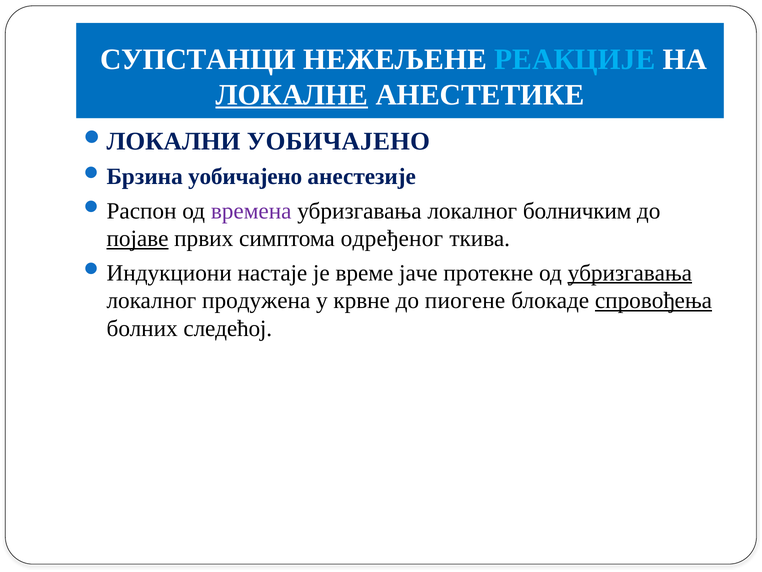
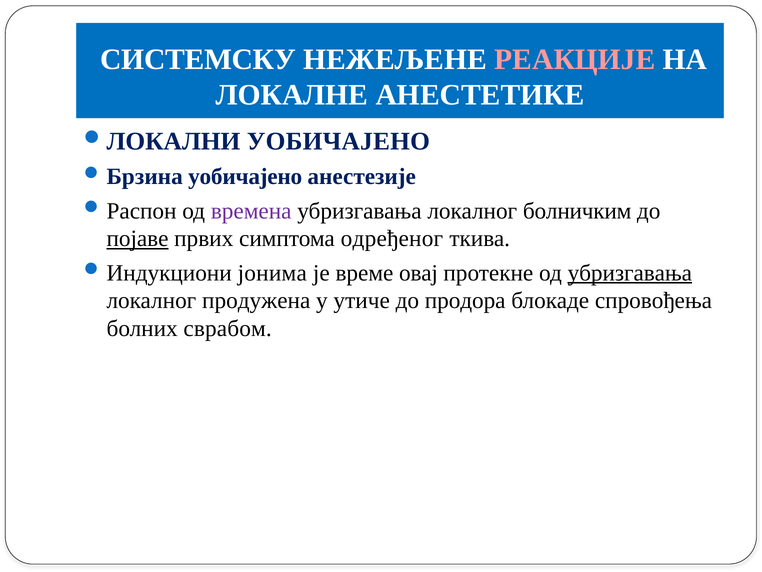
СУПСТАНЦИ: СУПСТАНЦИ -> СИСТЕМСКУ (198, 59)
РЕАКЦИЈЕ colour: light blue -> pink (575, 59)
ЛОКАЛНЕ underline: present -> none (292, 95)
настаје: настаје -> јонима (272, 273)
јаче: јаче -> овај (418, 273)
крвне: крвне -> утиче (362, 301)
пиогене: пиогене -> продора (465, 301)
спровођења underline: present -> none (653, 301)
следећој: следећој -> сврабом (228, 328)
